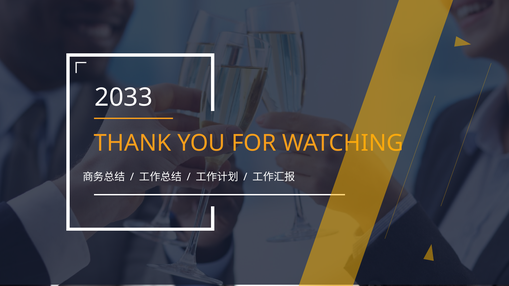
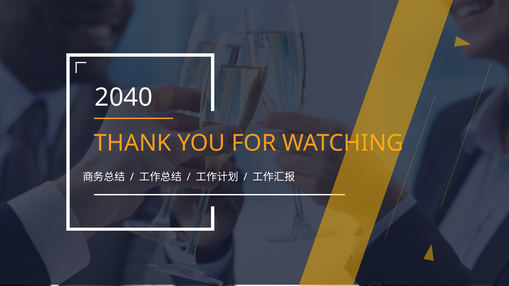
2033: 2033 -> 2040 (124, 98)
